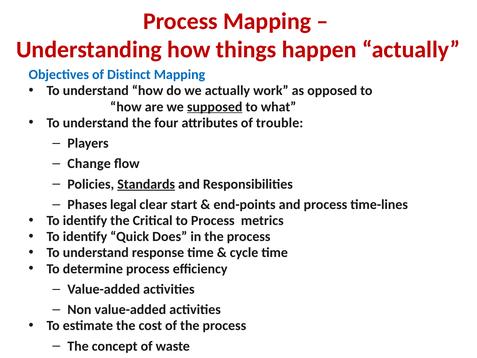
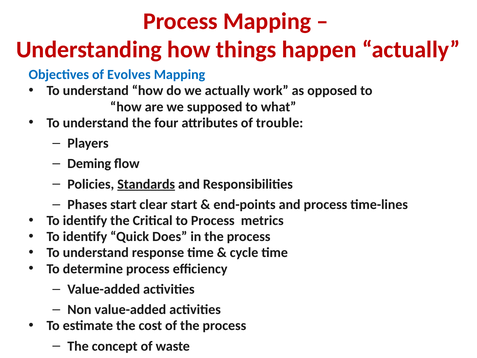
Distinct: Distinct -> Evolves (129, 75)
supposed underline: present -> none (215, 107)
Change: Change -> Deming (89, 164)
Phases legal: legal -> start (123, 204)
